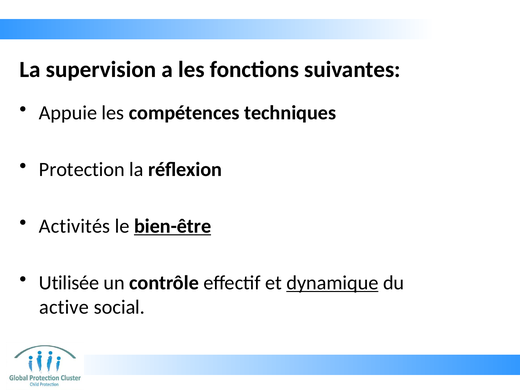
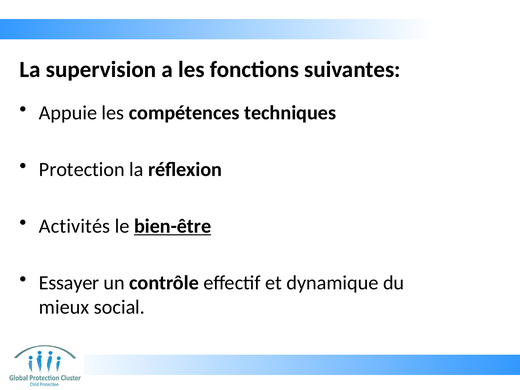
Utilisée: Utilisée -> Essayer (69, 283)
dynamique underline: present -> none (332, 283)
active: active -> mieux (64, 307)
